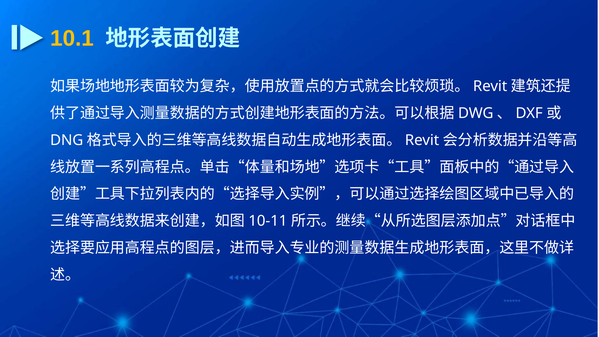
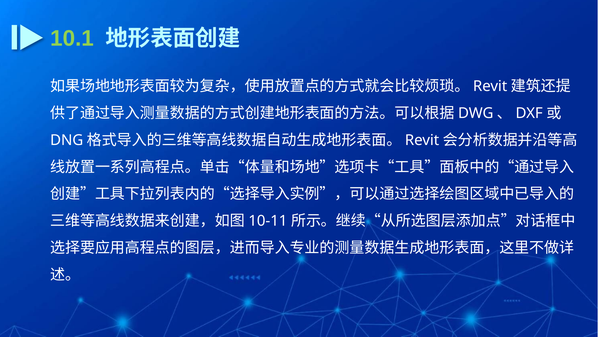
10.1 colour: yellow -> light green (72, 39)
